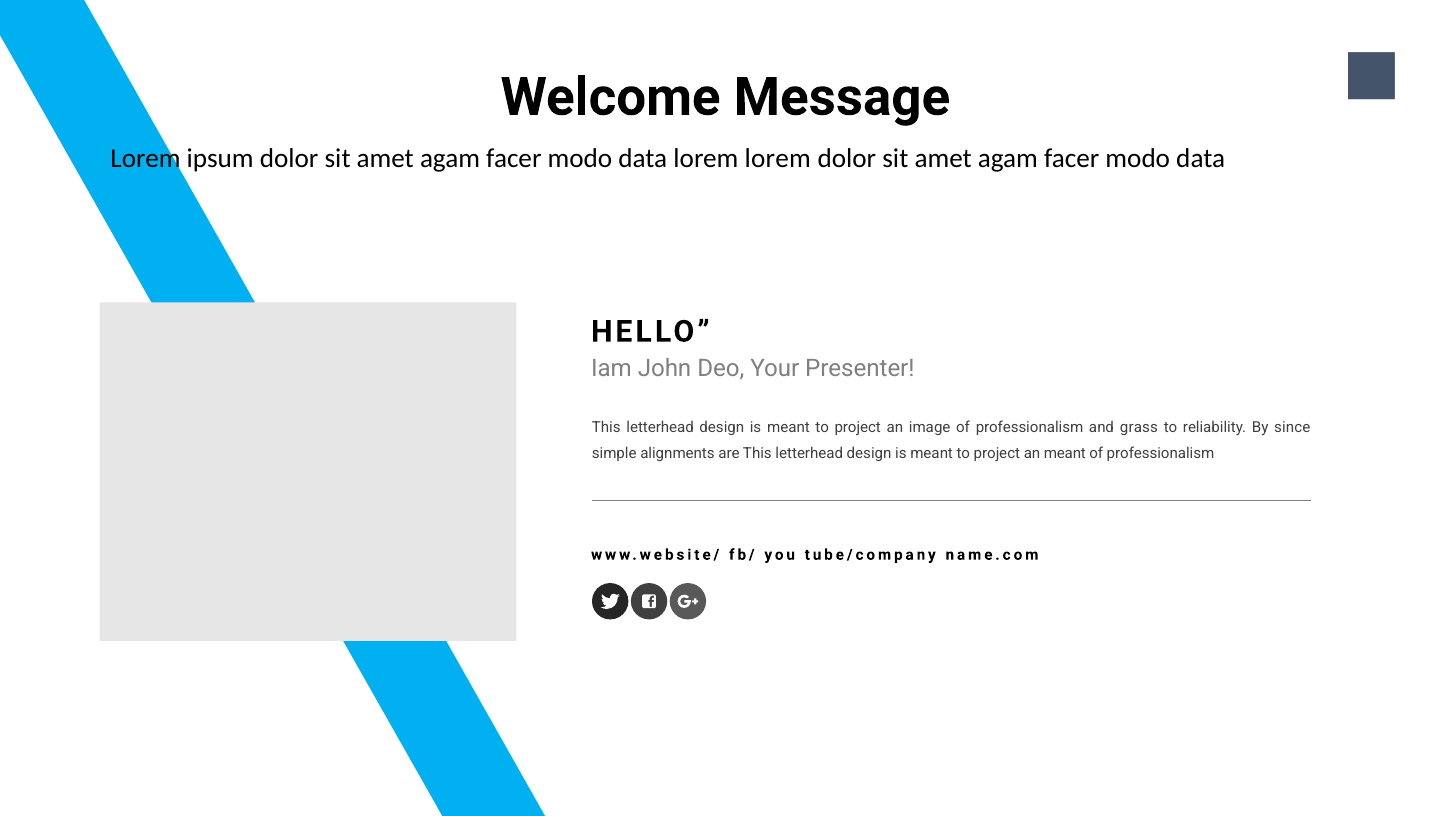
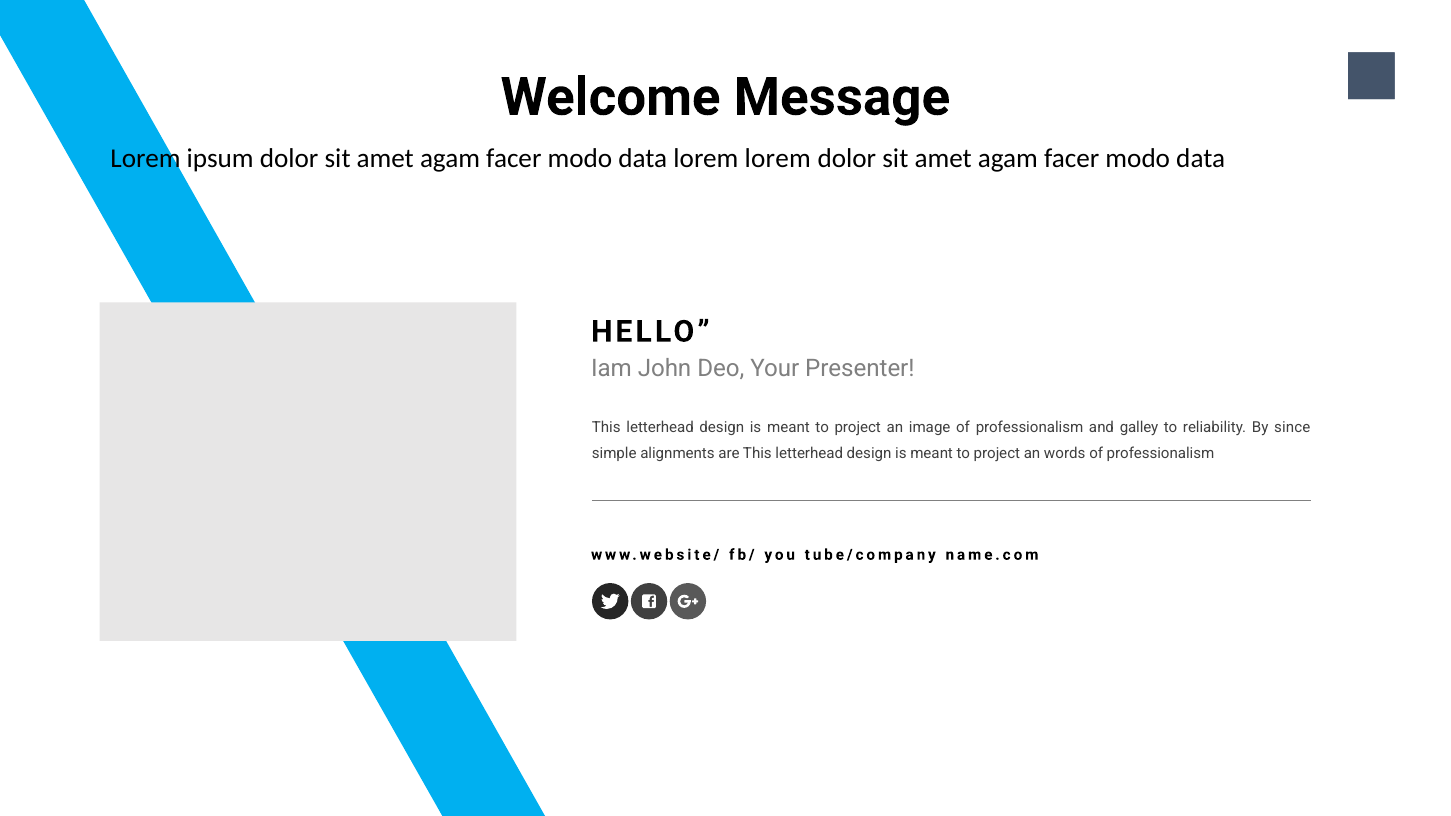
grass: grass -> galley (1139, 428)
an meant: meant -> words (1065, 454)
